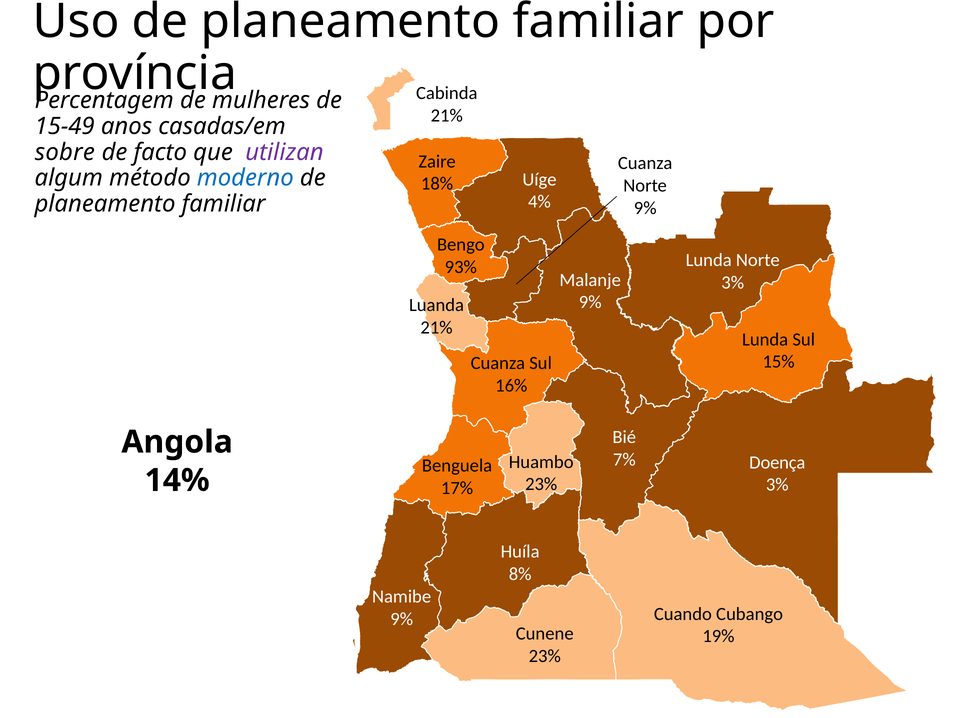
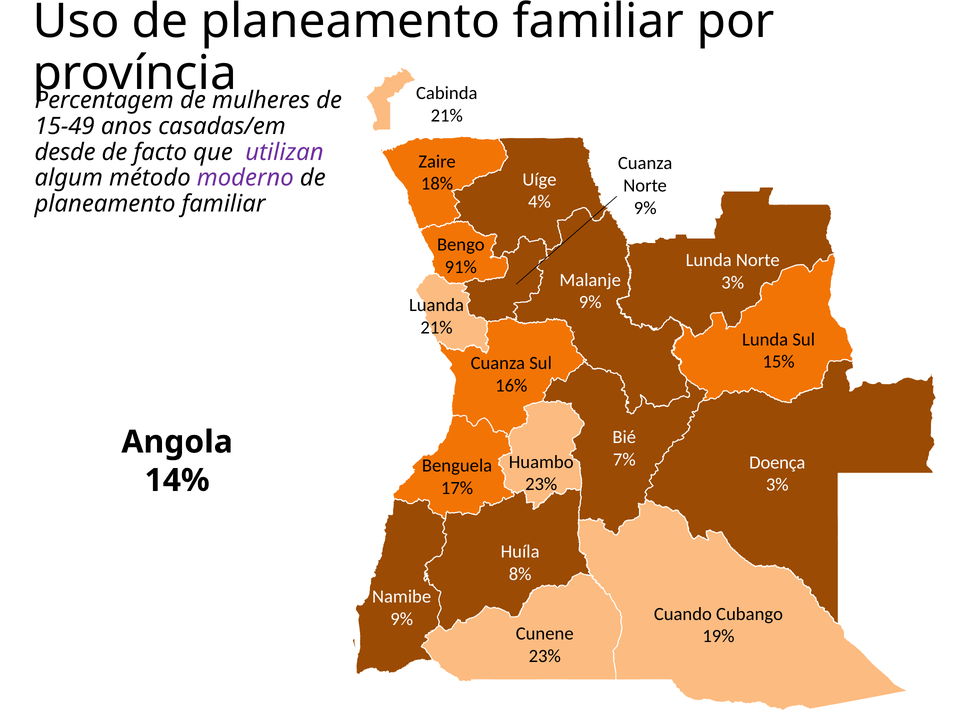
sobre: sobre -> desde (65, 152)
moderno colour: blue -> purple (245, 178)
93%: 93% -> 91% (461, 267)
